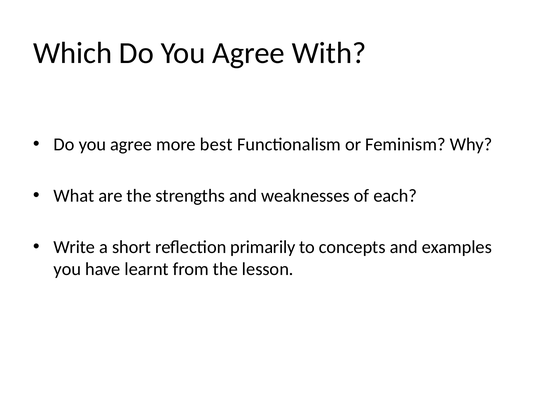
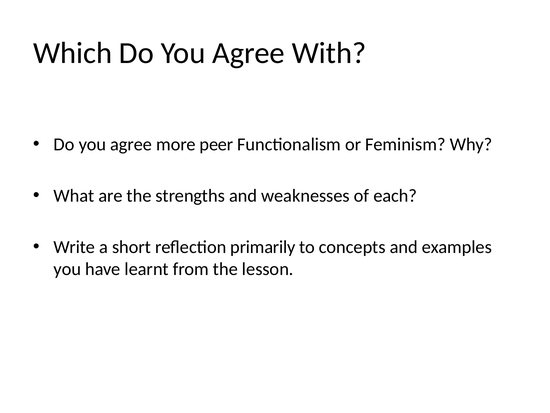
best: best -> peer (216, 144)
